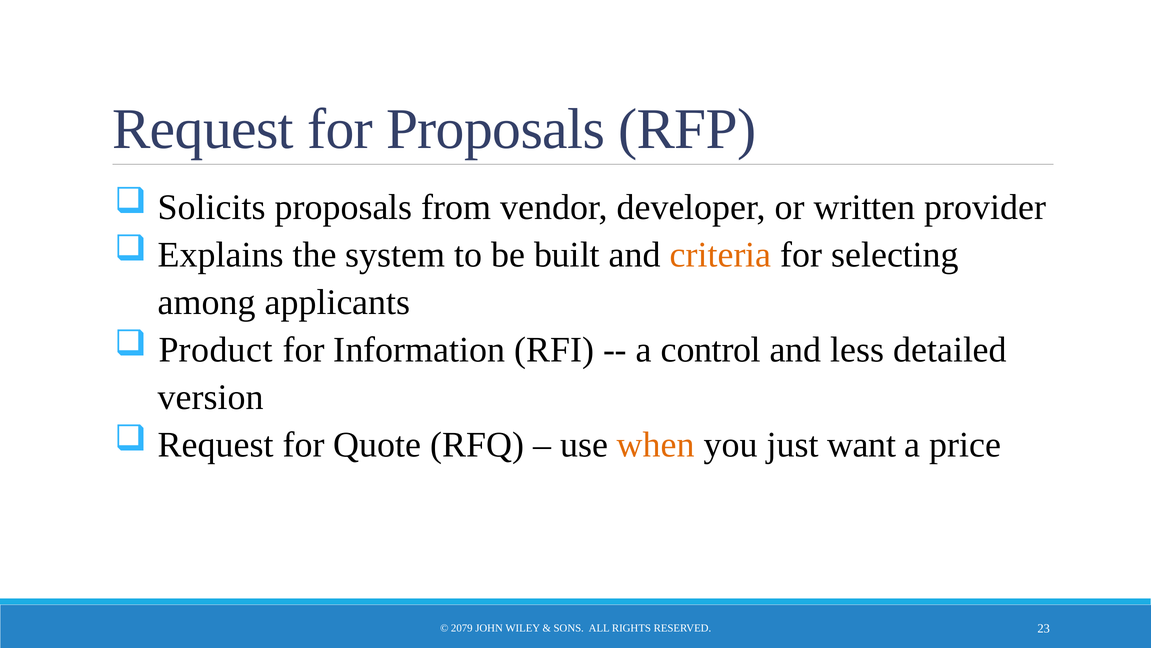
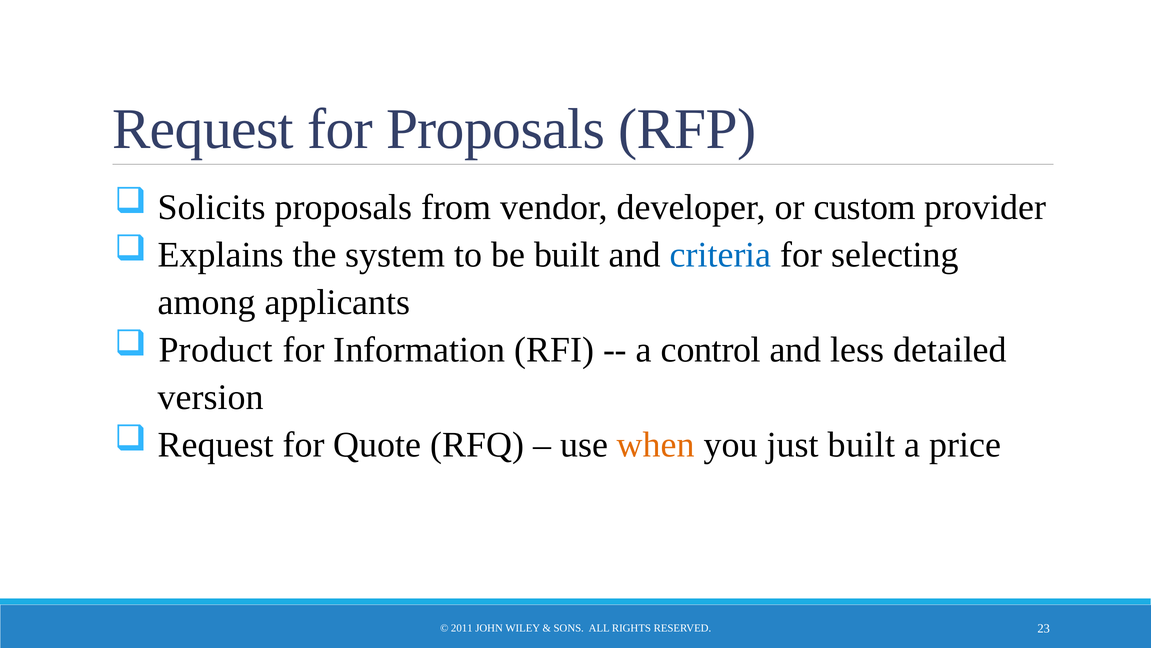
written: written -> custom (865, 207)
criteria colour: orange -> blue (721, 254)
just want: want -> built (861, 444)
2079: 2079 -> 2011 (462, 628)
